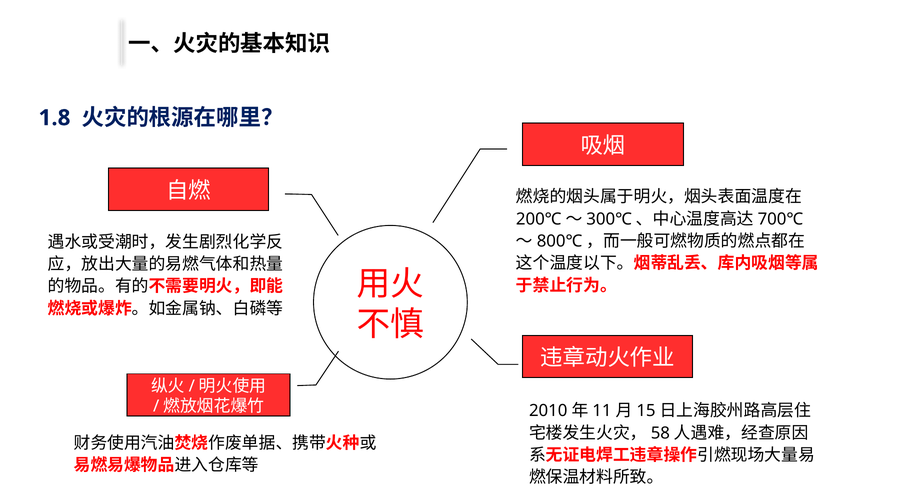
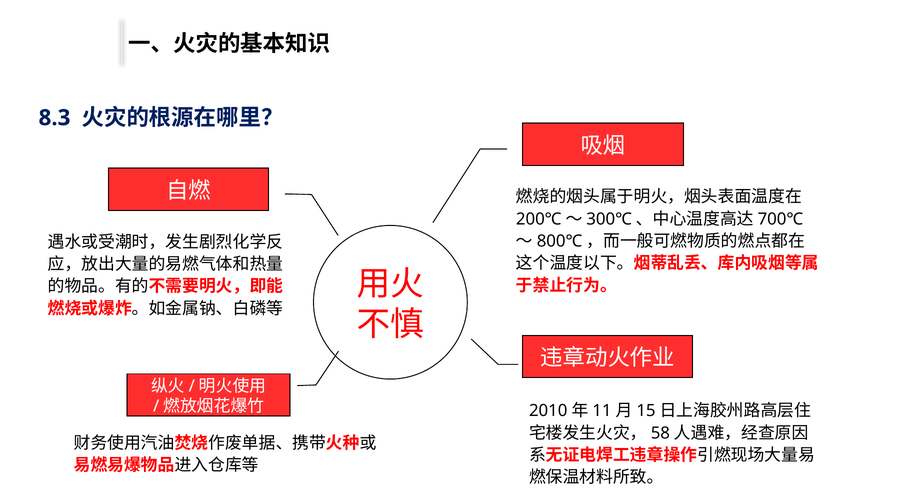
1.8: 1.8 -> 8.3 (54, 118)
